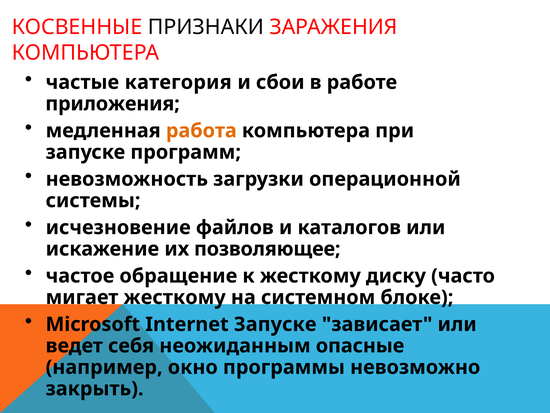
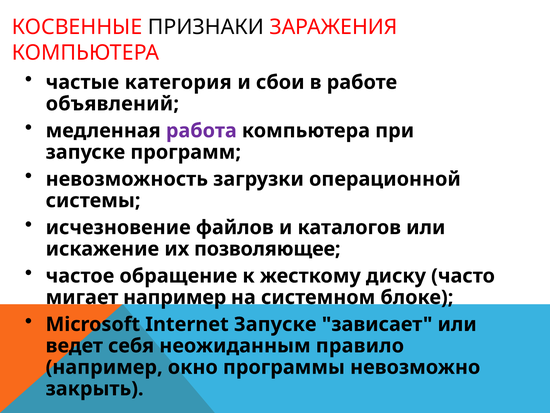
приложения: приложения -> объявлений (112, 104)
работа colour: orange -> purple (201, 131)
мигает жесткому: жесткому -> например (175, 297)
опасные: опасные -> правило (360, 345)
